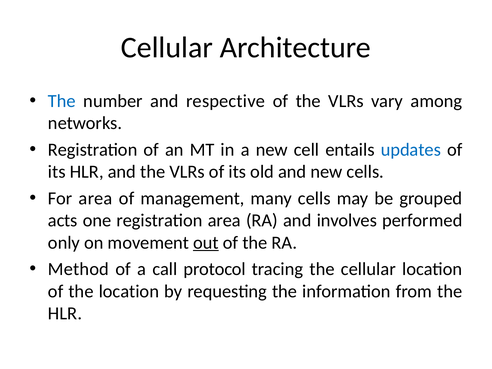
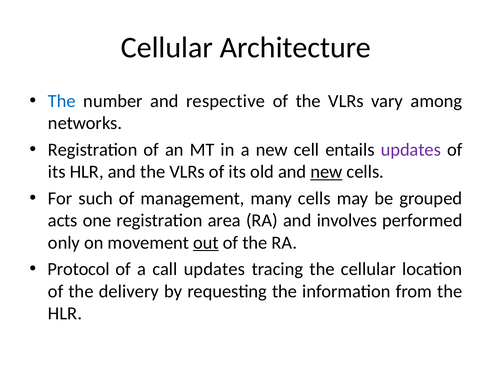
updates colour: blue -> purple (411, 150)
new underline: none -> present (326, 172)
For area: area -> such (96, 198)
Method: Method -> Protocol (79, 269)
call protocol: protocol -> updates (214, 269)
the location: location -> delivery (129, 291)
